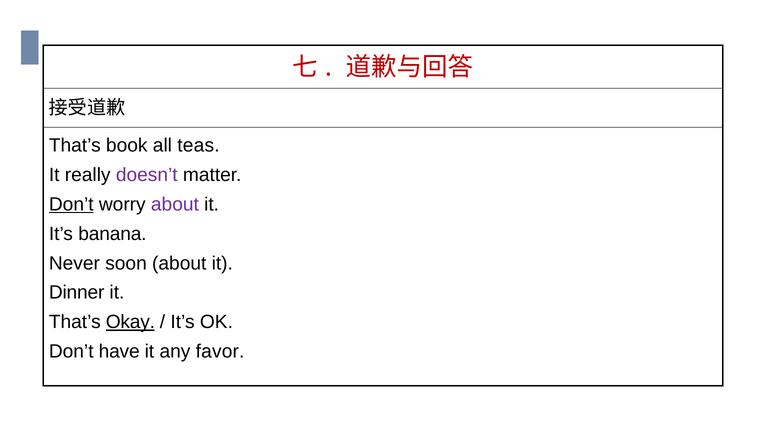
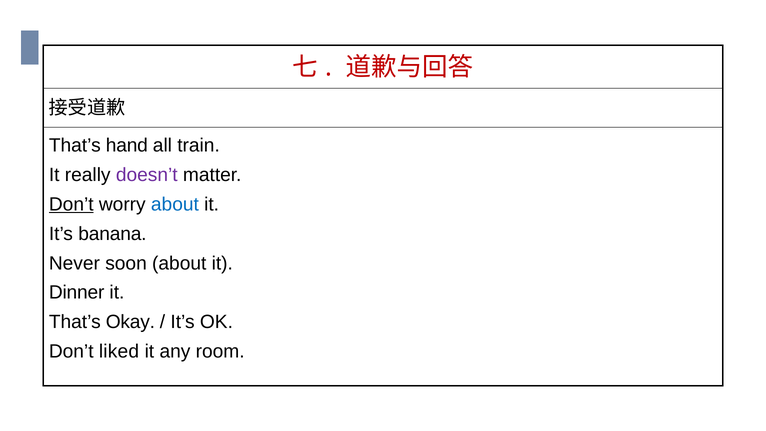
book: book -> hand (127, 145)
teas: teas -> train (199, 145)
about colour: purple -> blue (175, 204)
Okay underline: present -> none (130, 322)
have: have -> liked (119, 351)
favor: favor -> room (220, 351)
